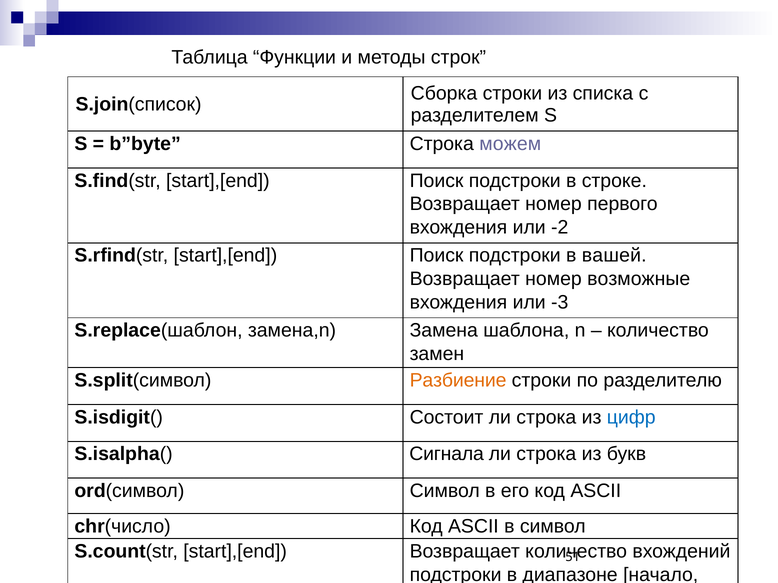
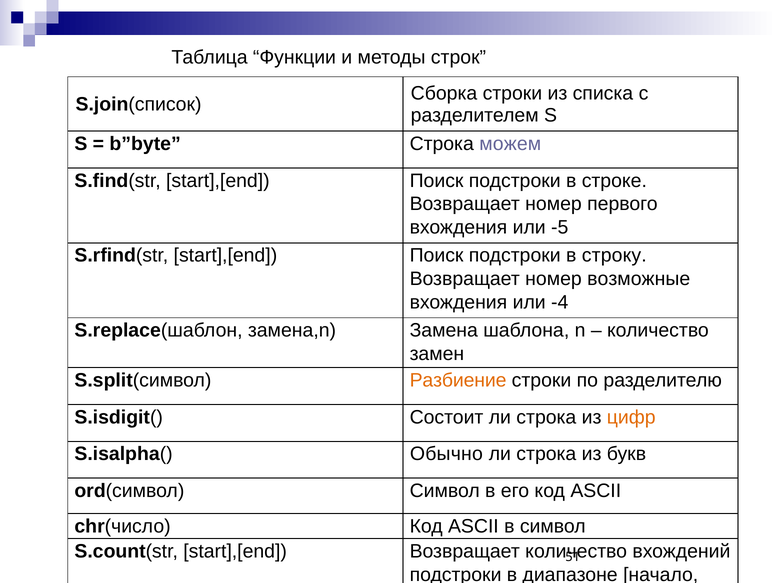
-2: -2 -> -5 (560, 227)
вашей: вашей -> строку (614, 256)
-3: -3 -> -4 (560, 302)
цифр colour: blue -> orange (631, 418)
Сигнала: Сигнала -> Обычно (446, 454)
